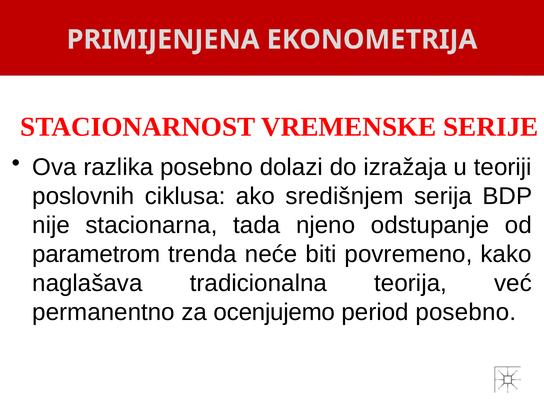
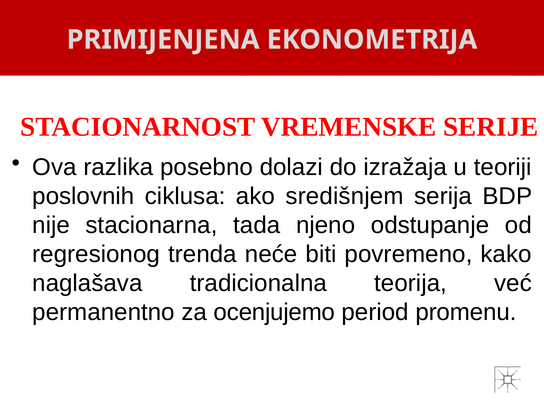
parametrom: parametrom -> regresionog (96, 254)
period posebno: posebno -> promenu (466, 312)
